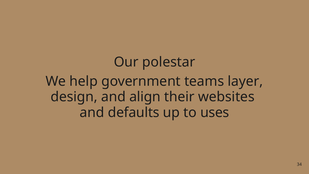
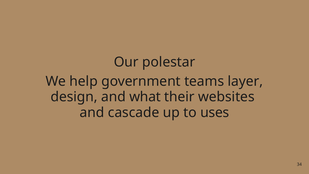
align: align -> what (145, 97)
defaults: defaults -> cascade (134, 112)
